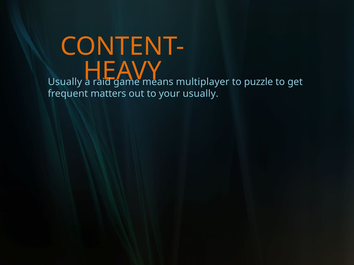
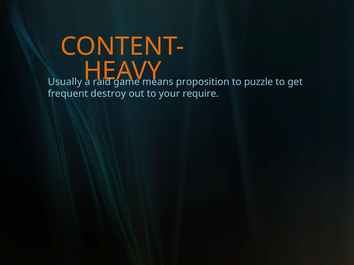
multiplayer: multiplayer -> proposition (203, 82)
matters: matters -> destroy (108, 94)
your usually: usually -> require (201, 94)
